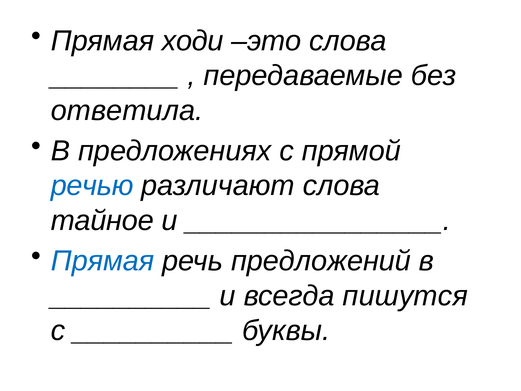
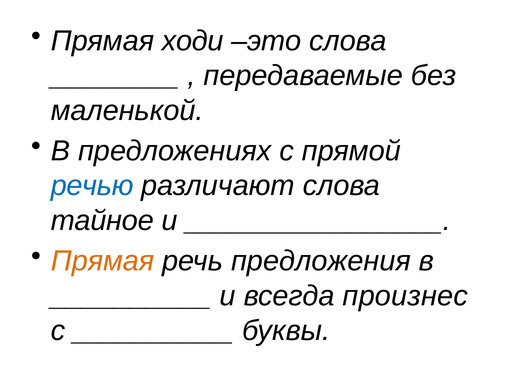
ответила: ответила -> маленькой (127, 110)
Прямая colour: blue -> orange (103, 261)
предложений: предложений -> предложения (321, 261)
пишутся: пишутся -> произнес (405, 296)
